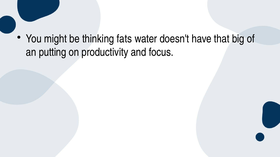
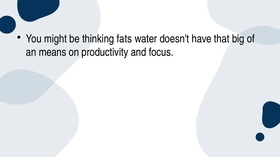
putting: putting -> means (53, 52)
